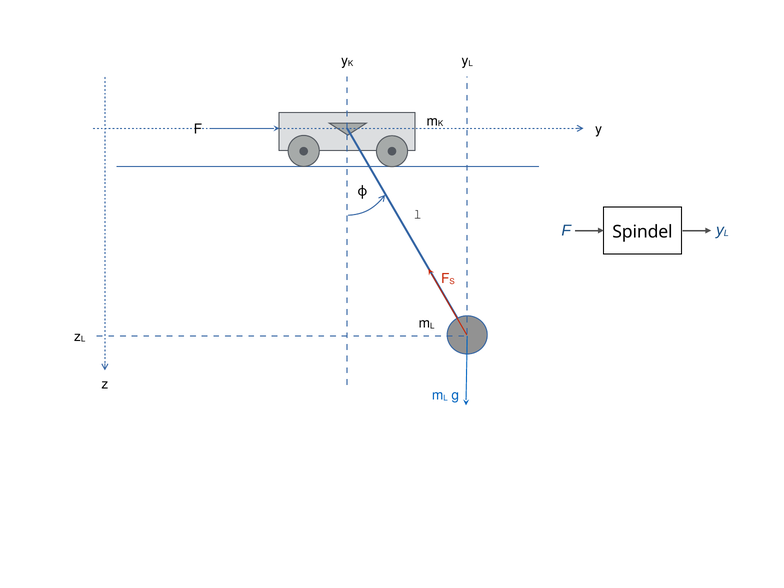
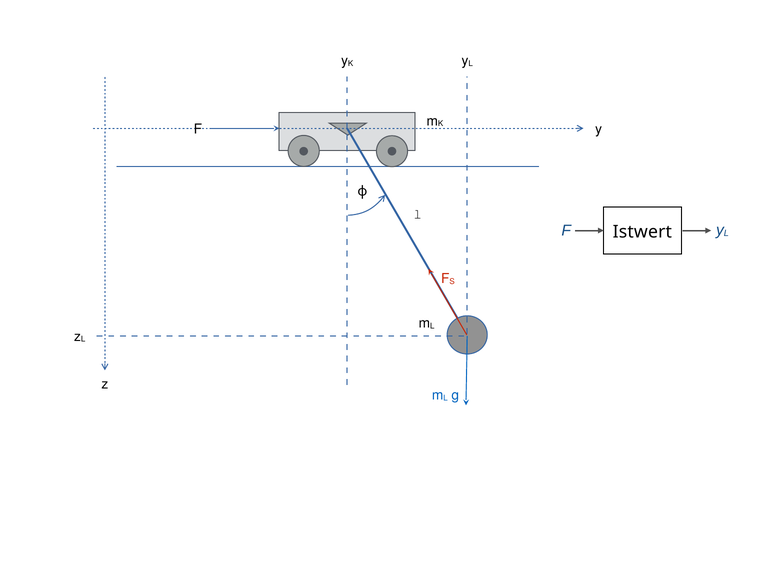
Spindel: Spindel -> Istwert (642, 232)
